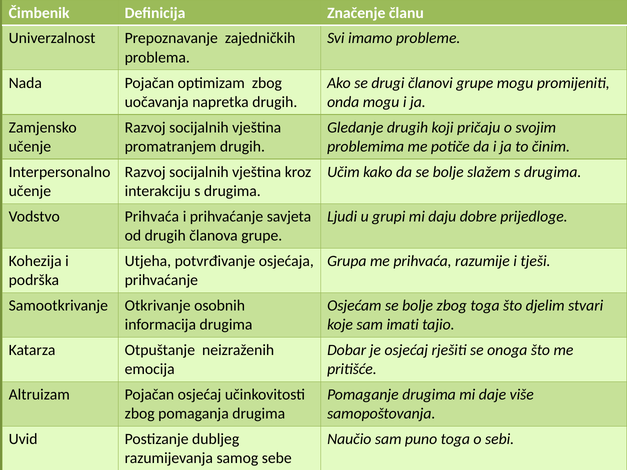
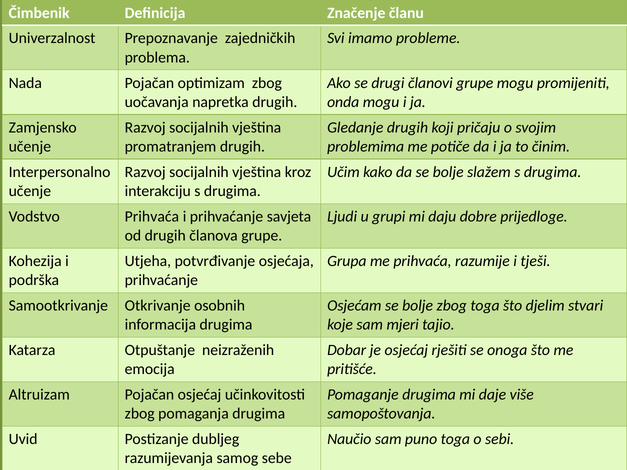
imati: imati -> mjeri (403, 325)
